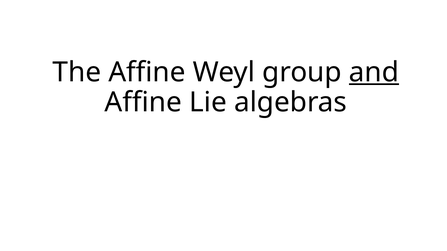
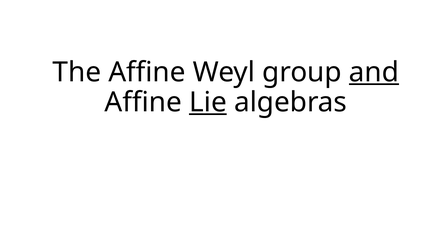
Lie underline: none -> present (208, 102)
